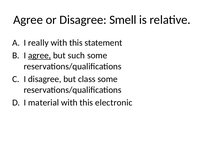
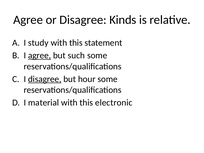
Smell: Smell -> Kinds (123, 20)
really: really -> study (38, 43)
disagree underline: none -> present (45, 79)
class: class -> hour (87, 79)
